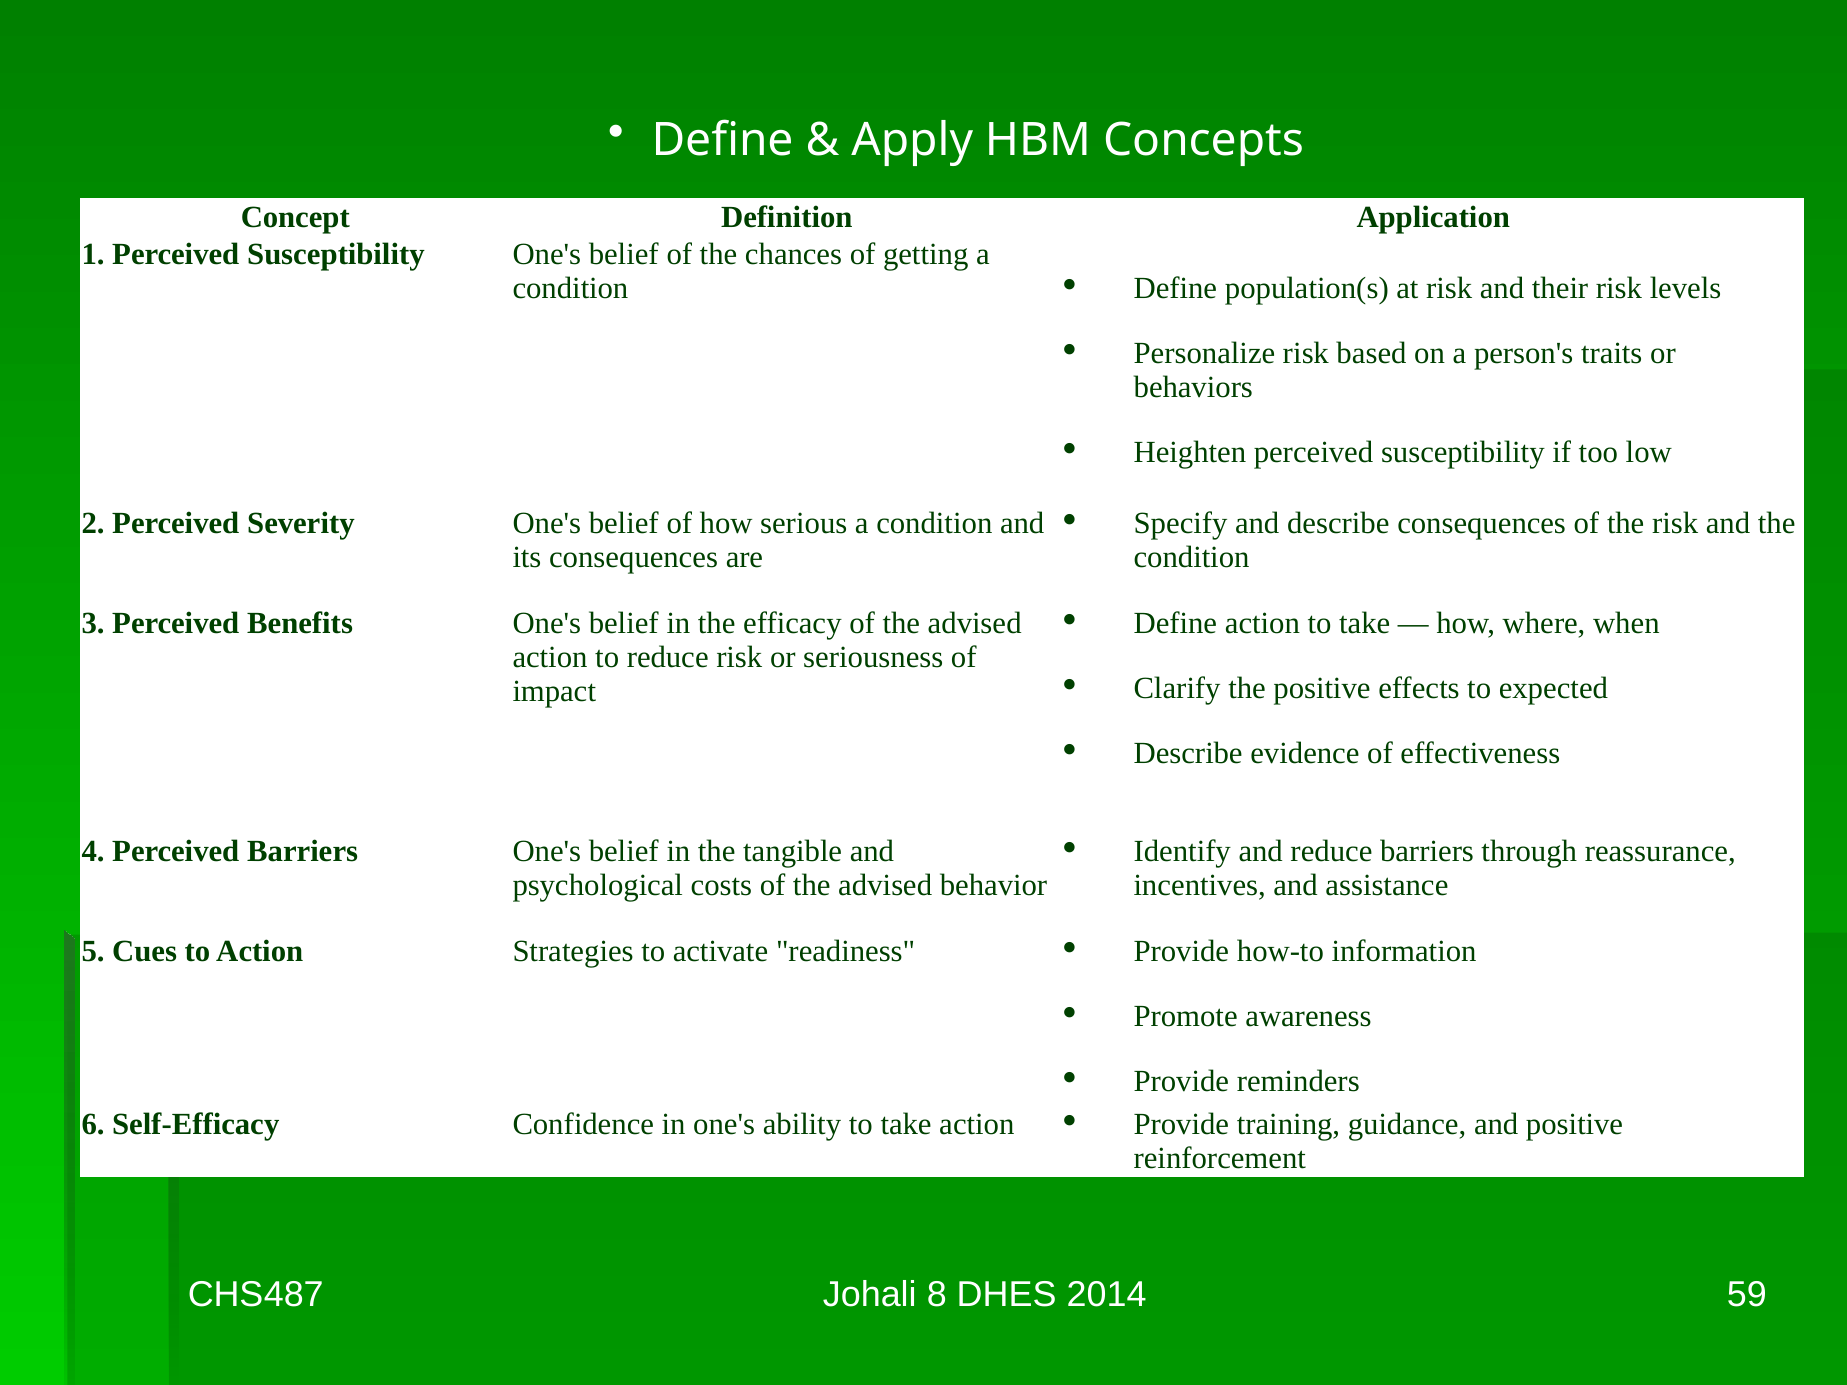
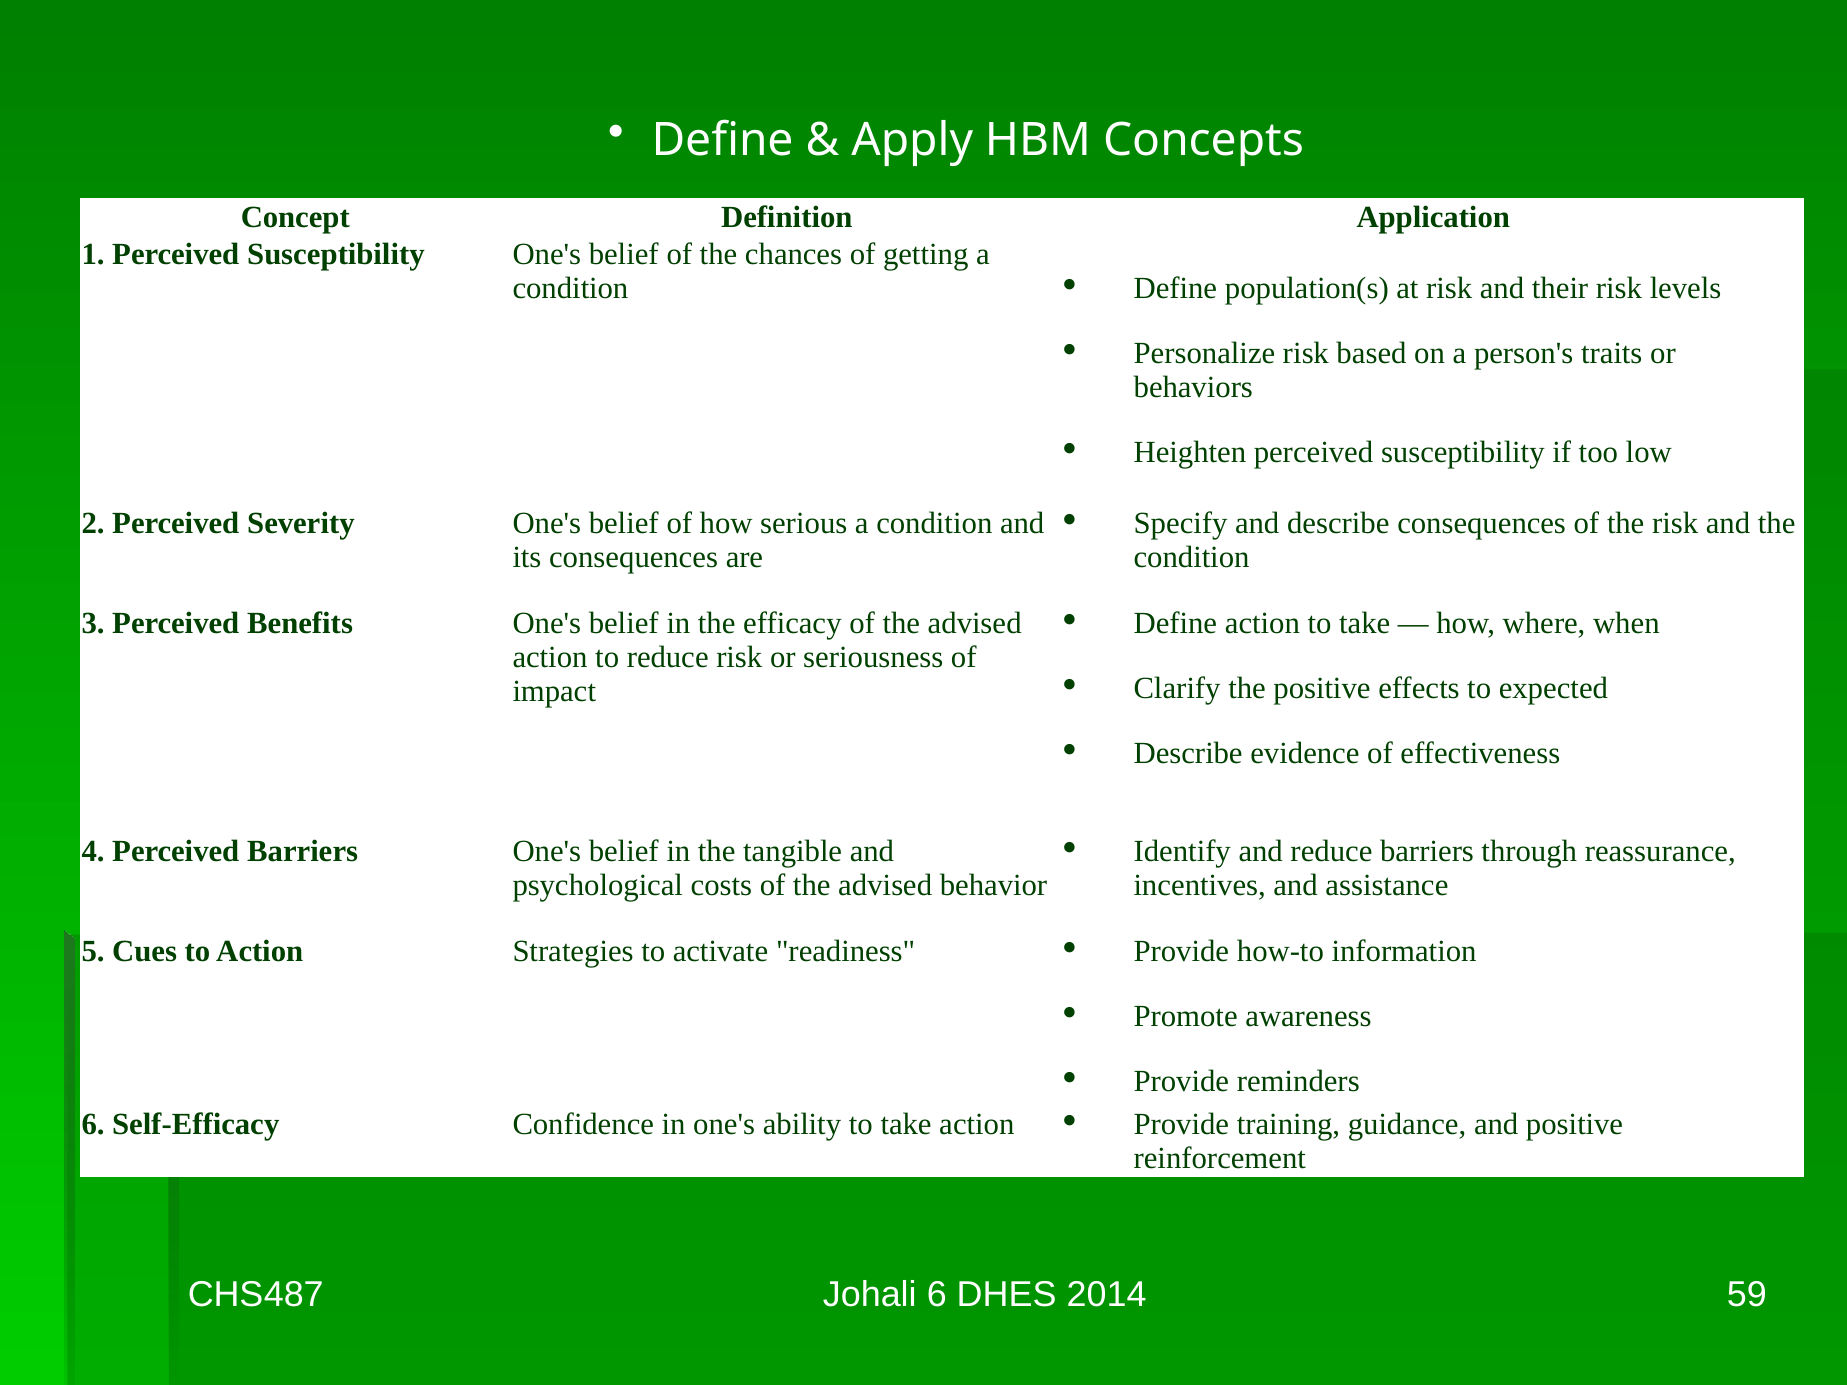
Johali 8: 8 -> 6 (937, 1295)
